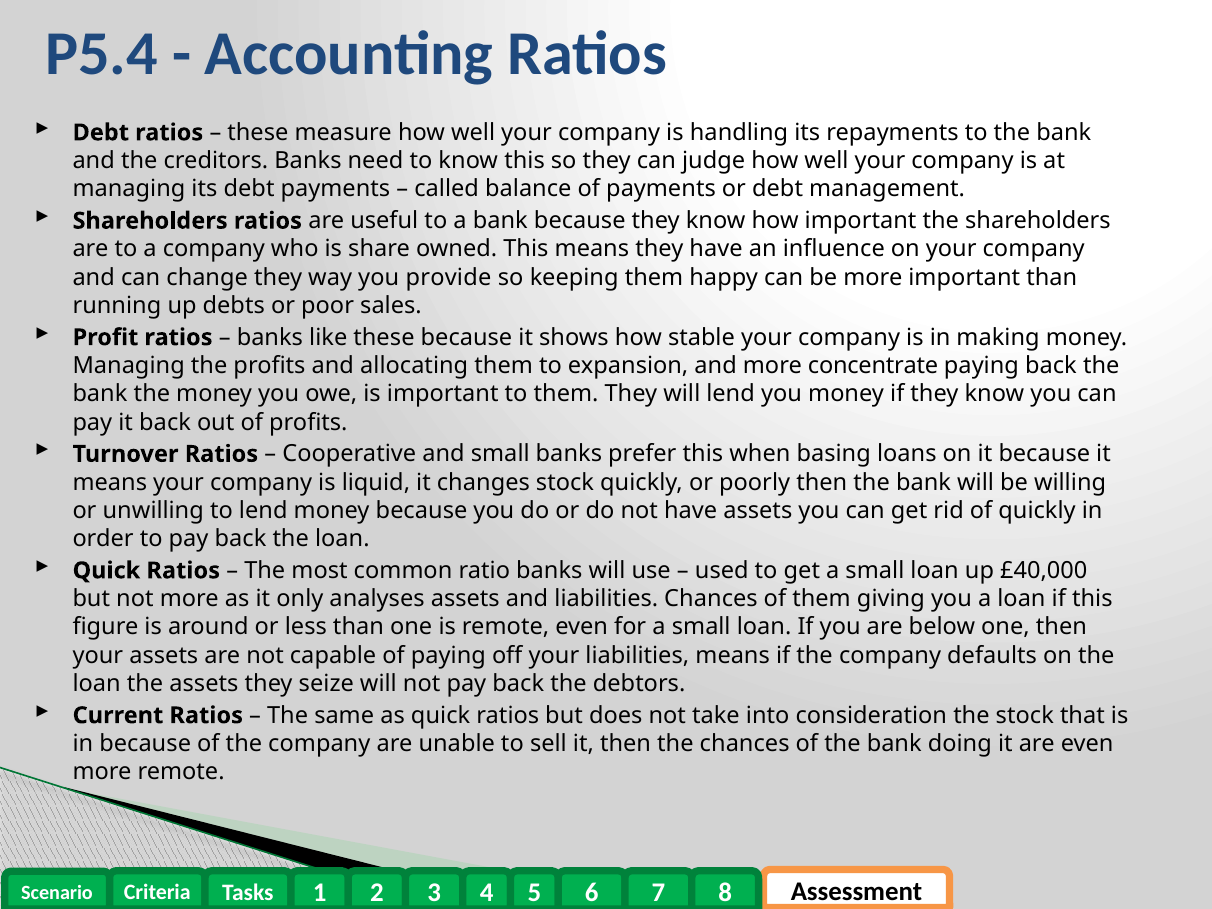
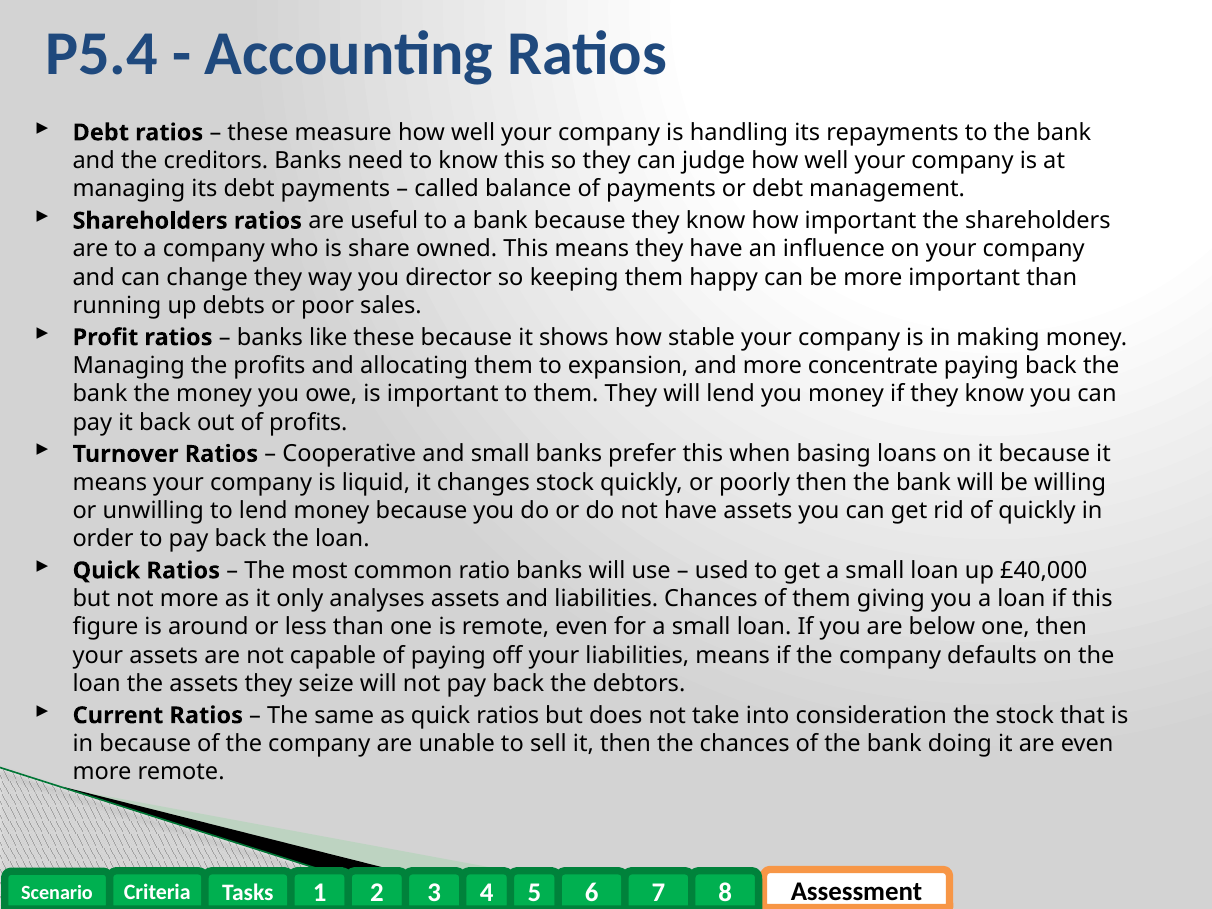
provide: provide -> director (449, 277)
